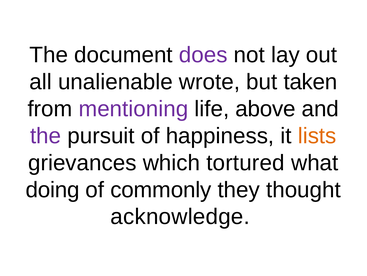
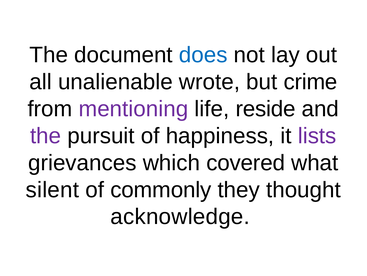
does colour: purple -> blue (203, 55)
taken: taken -> crime (310, 82)
above: above -> reside (266, 109)
lists colour: orange -> purple (317, 136)
tortured: tortured -> covered (246, 162)
doing: doing -> silent (52, 189)
